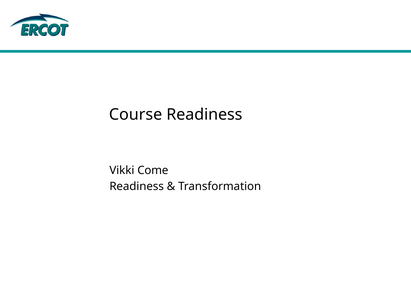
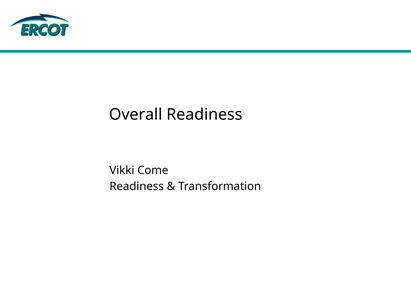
Course: Course -> Overall (136, 115)
